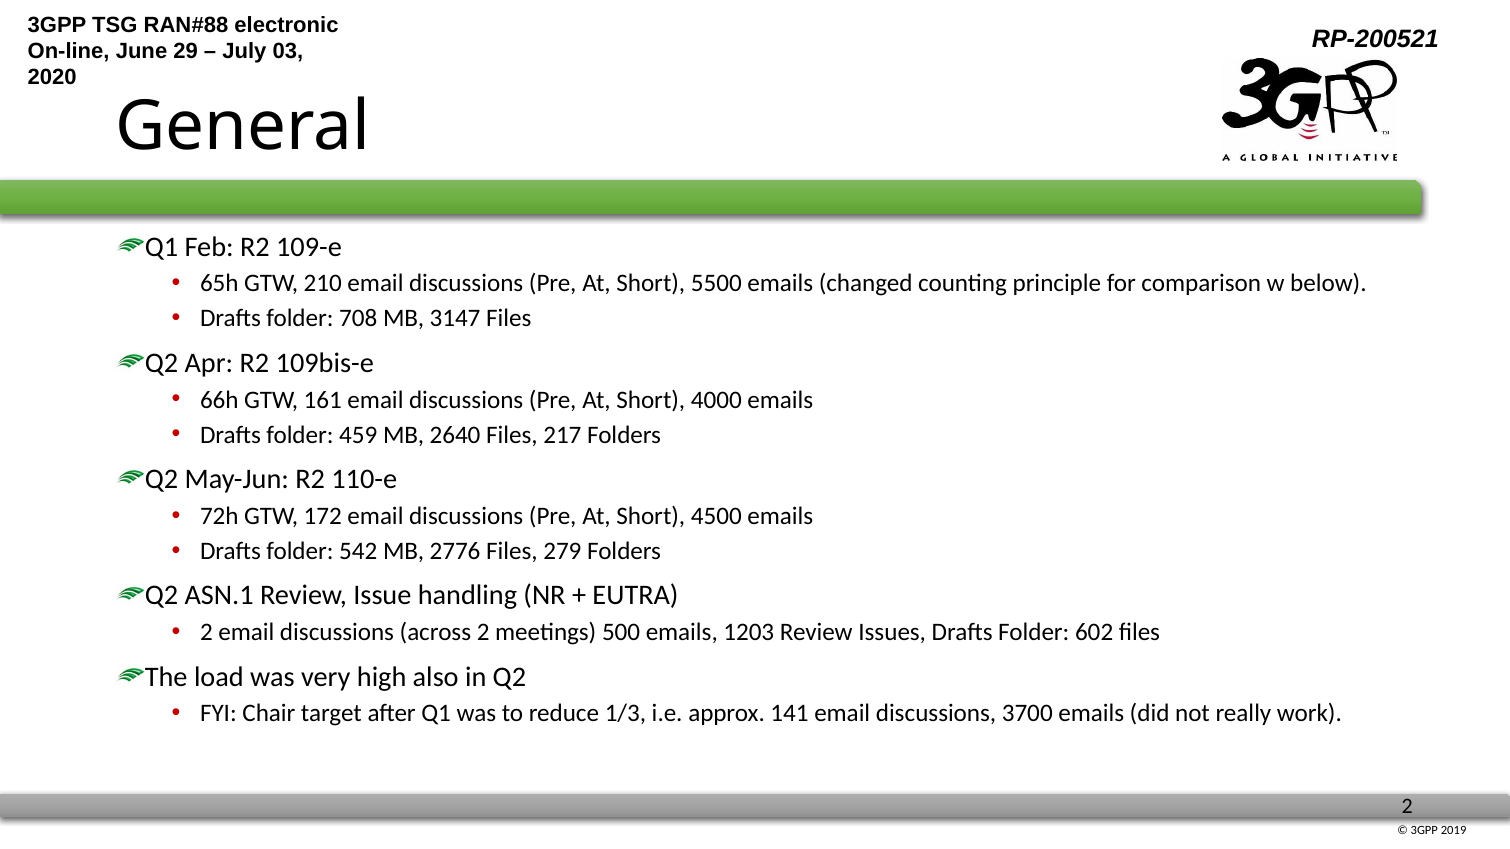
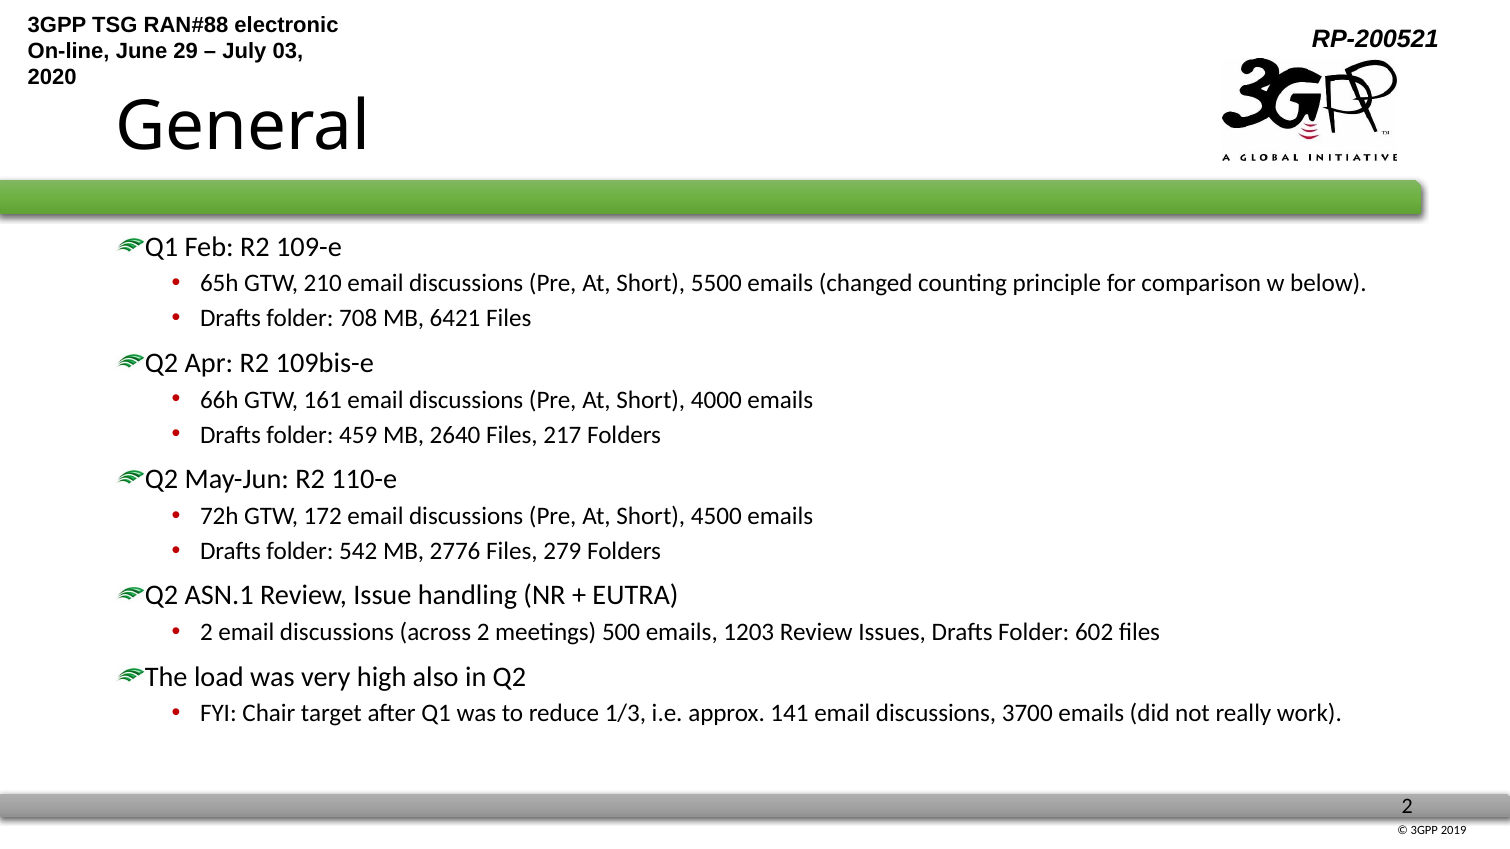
3147: 3147 -> 6421 (455, 319)
